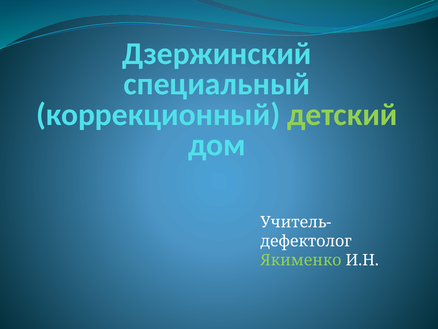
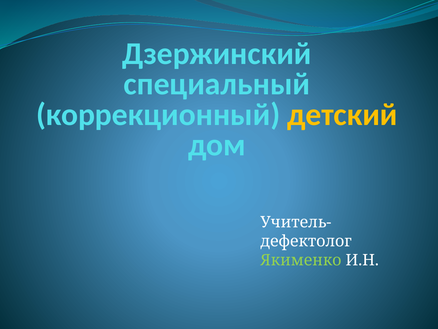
детский colour: light green -> yellow (342, 114)
